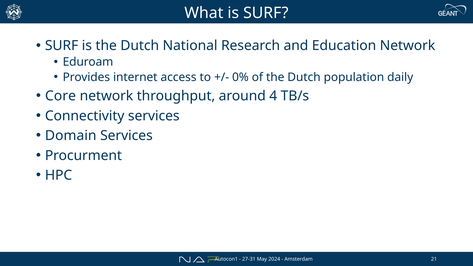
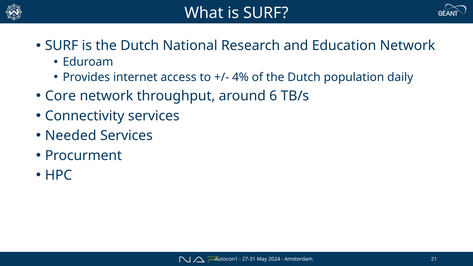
0%: 0% -> 4% (240, 77)
4: 4 -> 6 (273, 96)
Domain: Domain -> Needed (71, 136)
